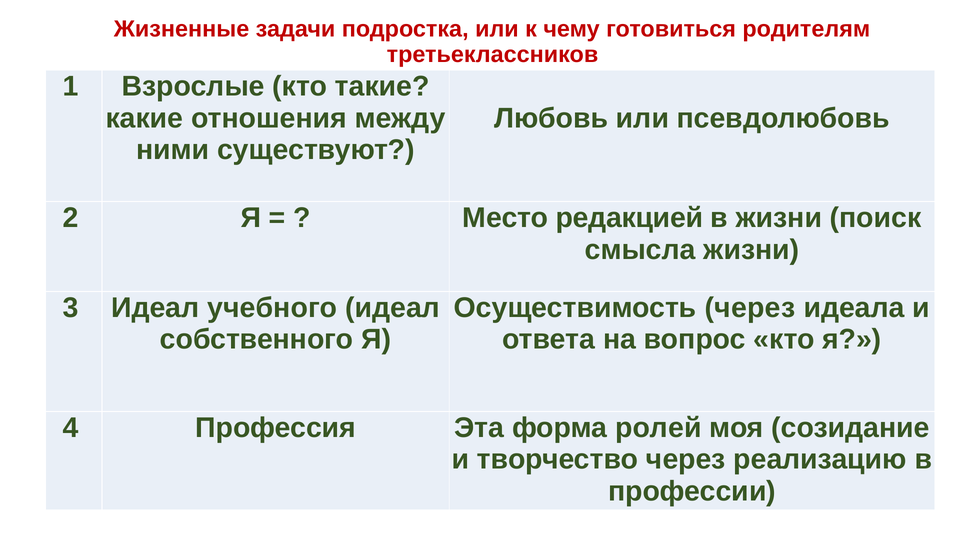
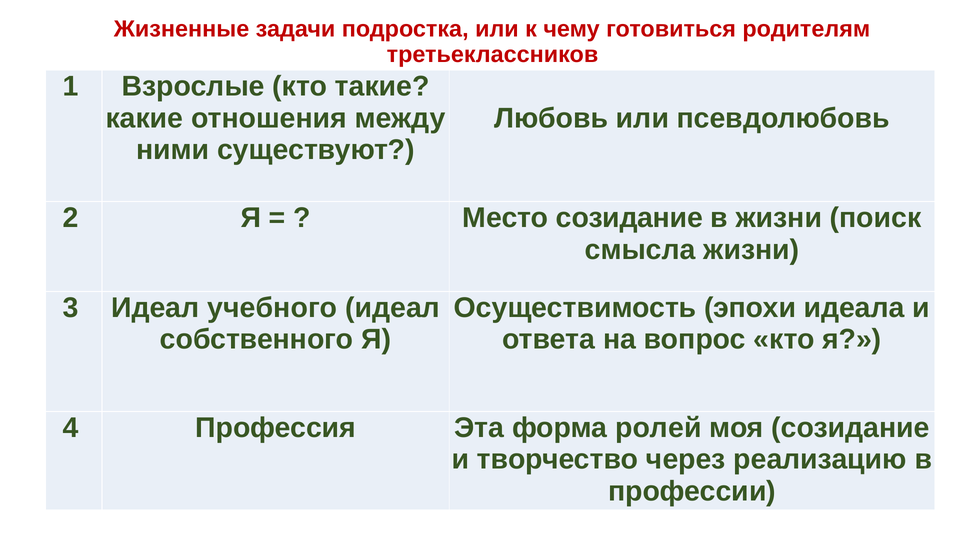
Место редакцией: редакцией -> созидание (629, 218)
Осуществимость через: через -> эпохи (750, 308)
